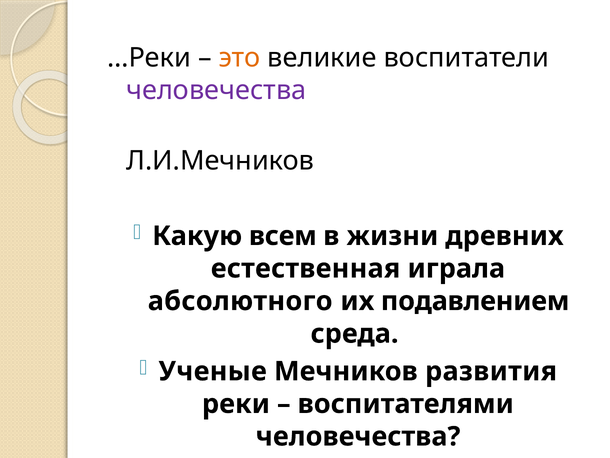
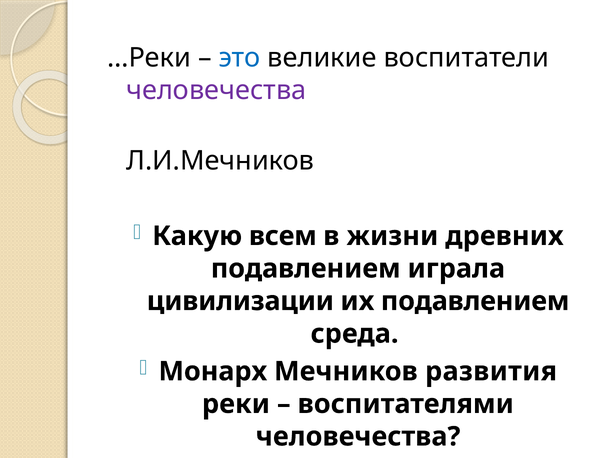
это colour: orange -> blue (240, 58)
естественная: естественная -> подавлением (306, 268)
абсолютного: абсолютного -> цивилизации (240, 301)
Ученые: Ученые -> Монарх (213, 371)
